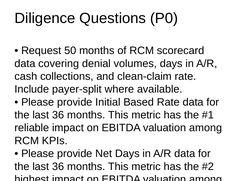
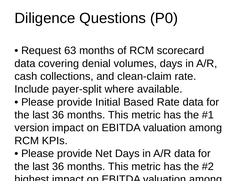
50: 50 -> 63 (70, 51)
reliable: reliable -> version (32, 128)
